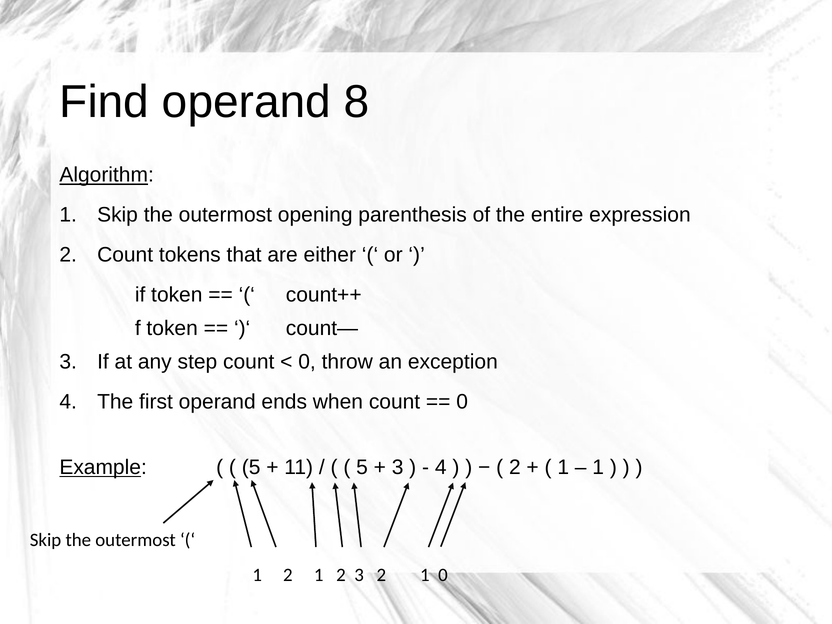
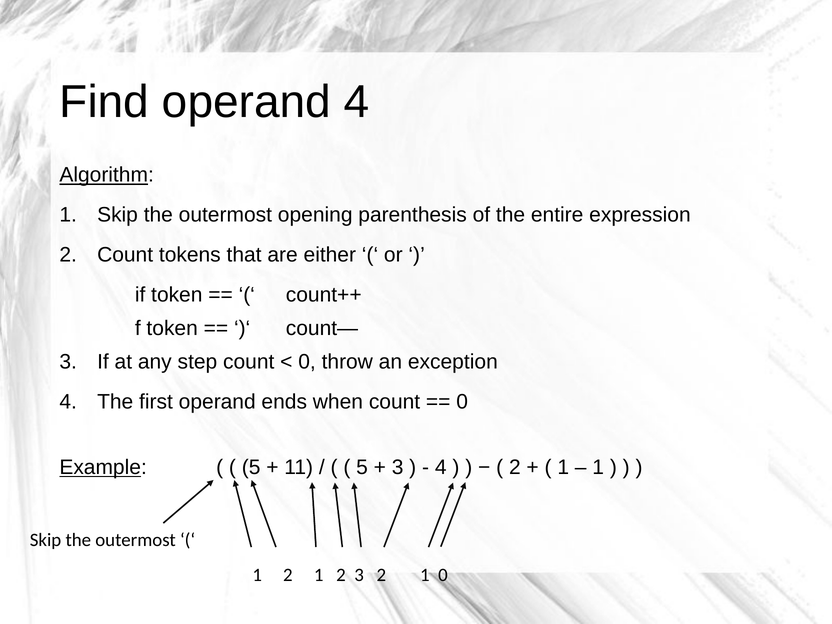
operand 8: 8 -> 4 (357, 102)
